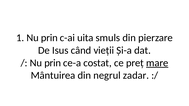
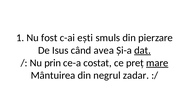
1 Nu prin: prin -> fost (49, 38)
uita: uita -> ești (85, 38)
vieții: vieții -> avea (104, 50)
dat underline: none -> present (143, 50)
